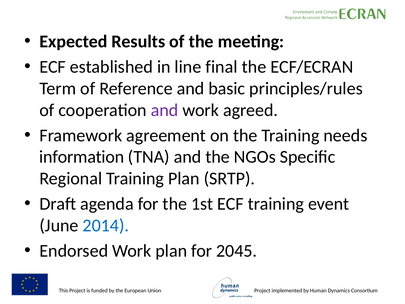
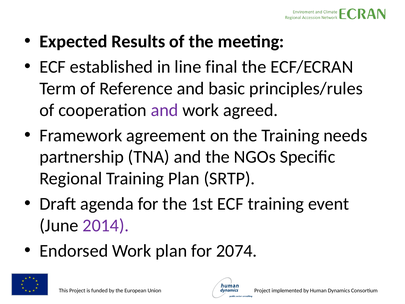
information: information -> partnership (82, 157)
2014 colour: blue -> purple (106, 225)
2045: 2045 -> 2074 (237, 251)
